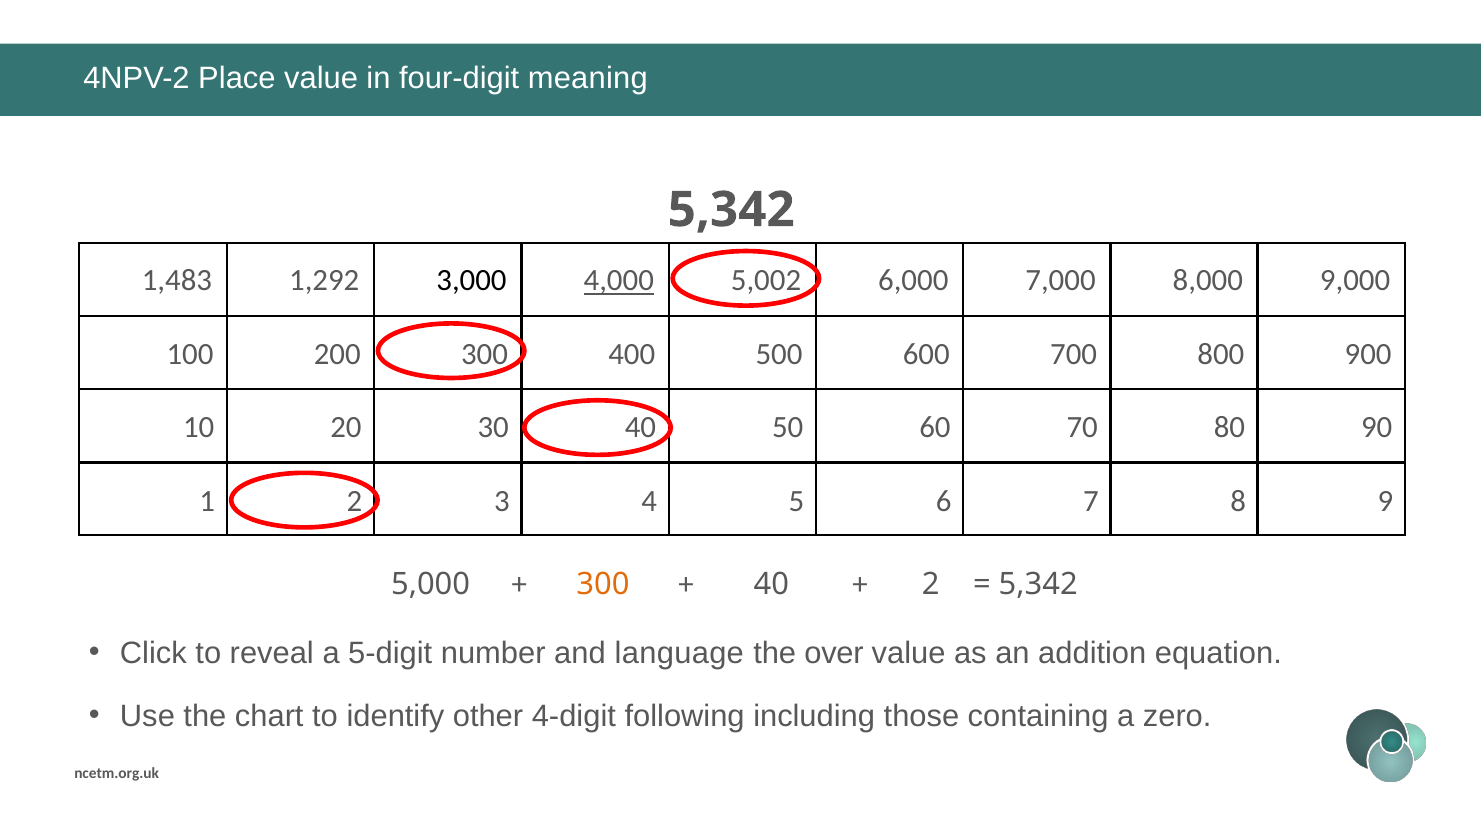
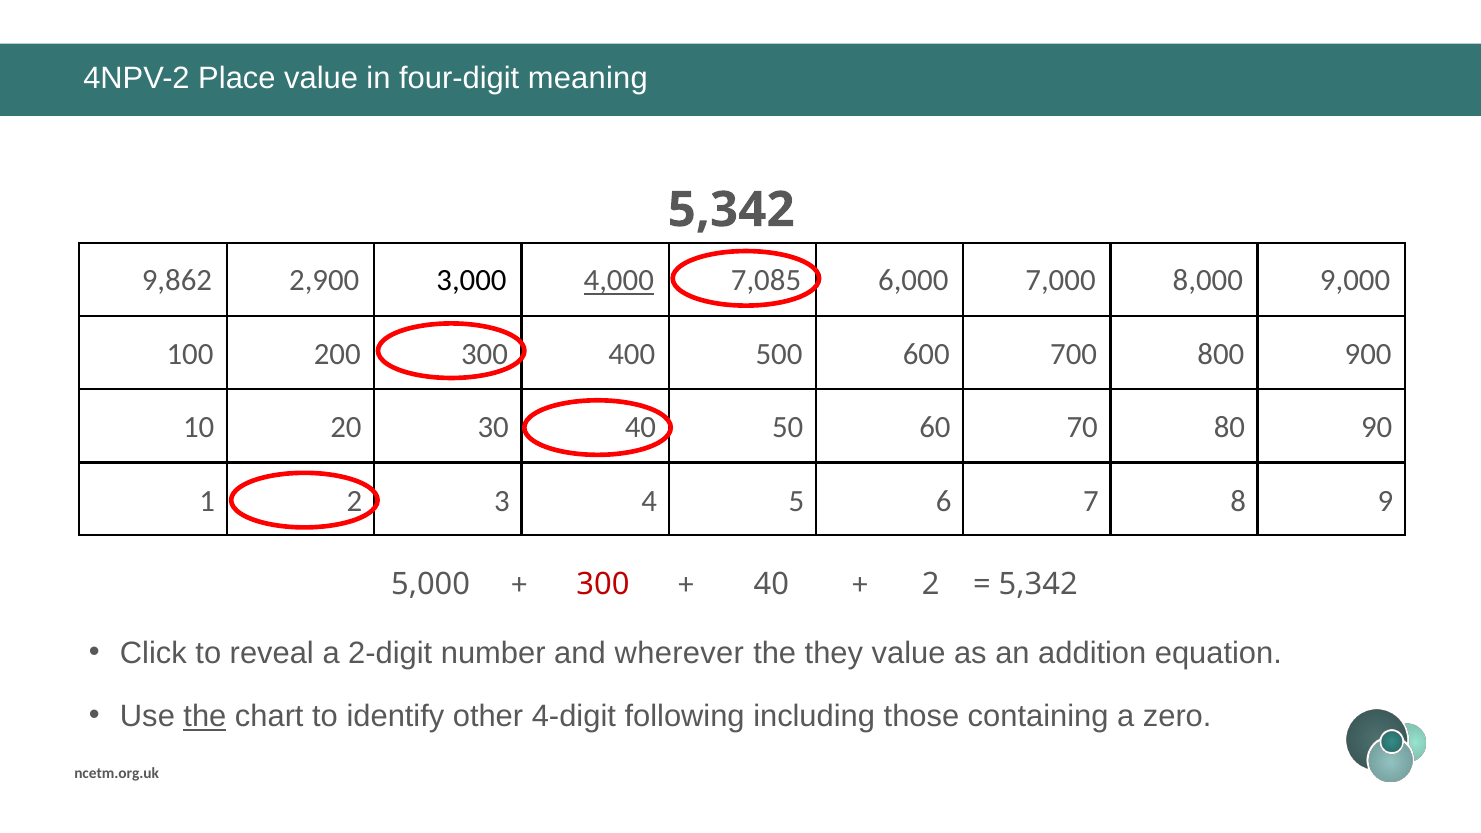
1,483: 1,483 -> 9,862 (177, 280)
1,292: 1,292 -> 2,900 (324, 280)
5,002: 5,002 -> 7,085 (766, 280)
300 colour: orange -> red (603, 585)
5-digit: 5-digit -> 2-digit (390, 653)
language: language -> wherever (679, 653)
over: over -> they (834, 653)
the underline: none -> present (205, 716)
